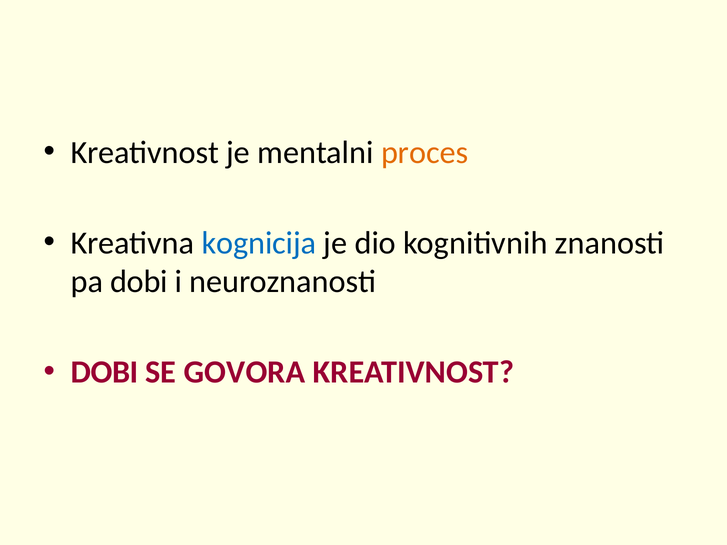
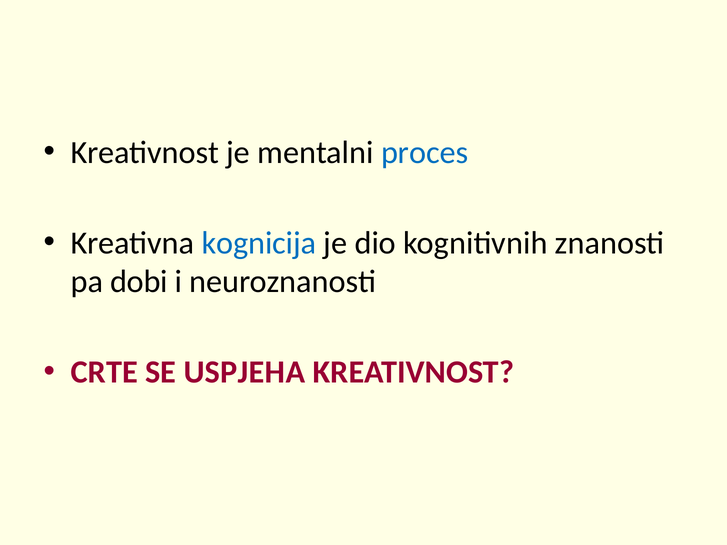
proces colour: orange -> blue (425, 153)
DOBI: DOBI -> CRTE (104, 372)
GOVORA: GOVORA -> USPJEHA (244, 372)
